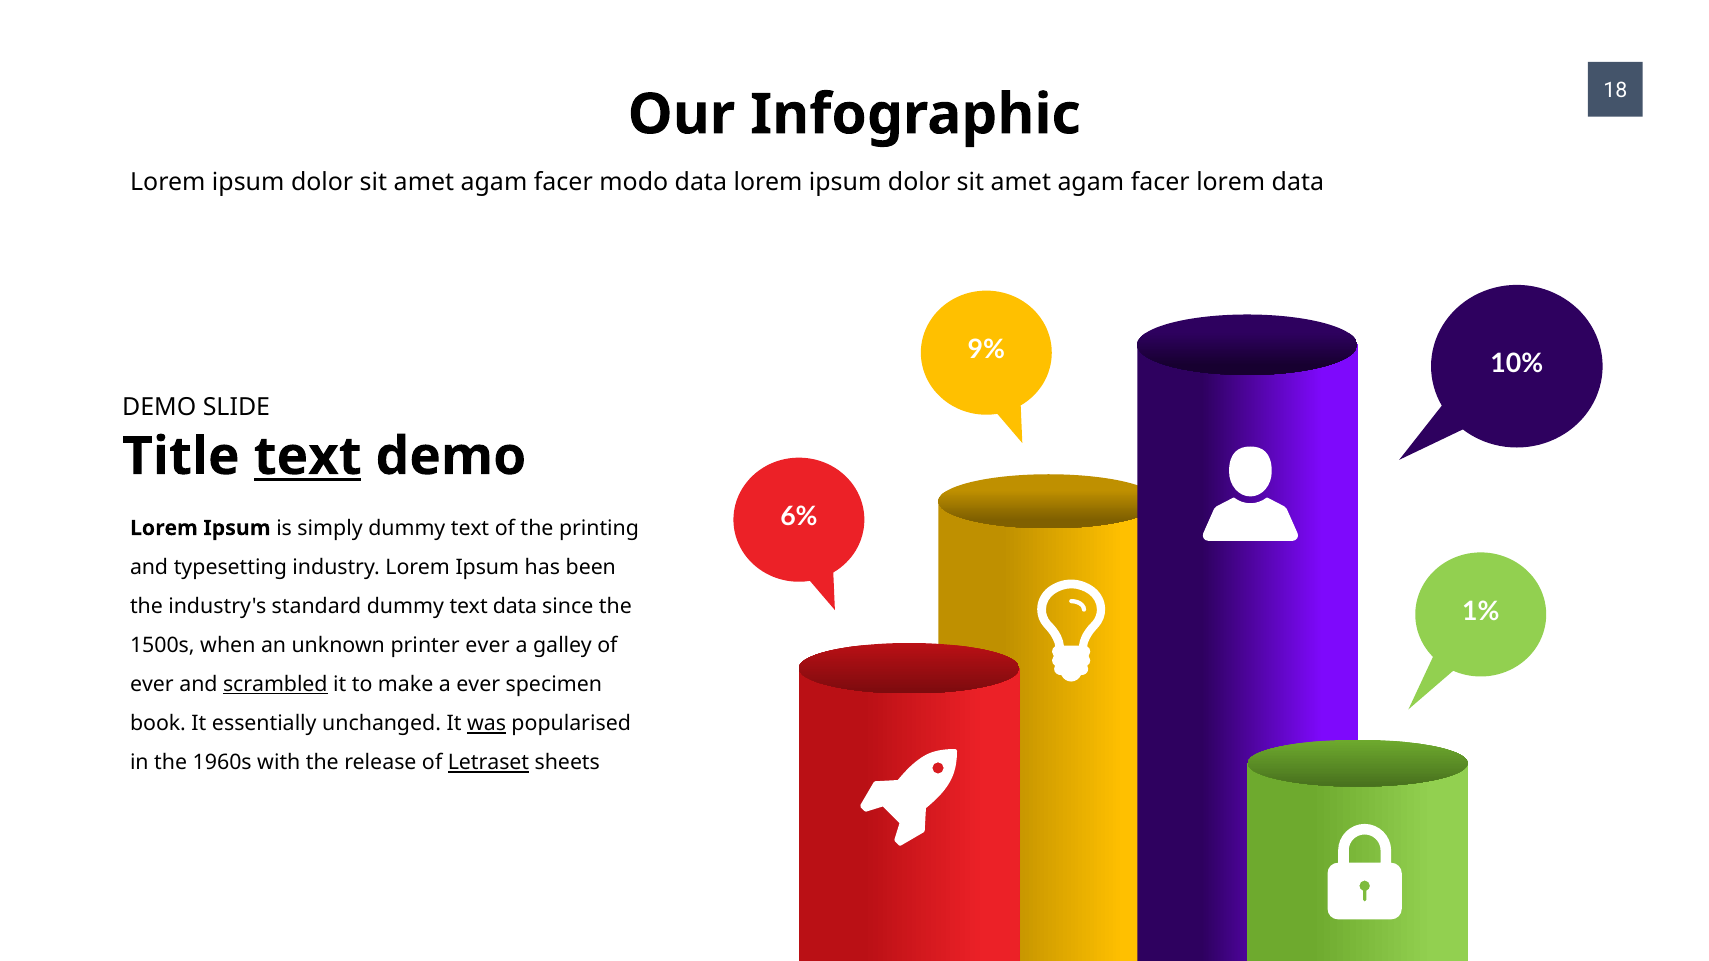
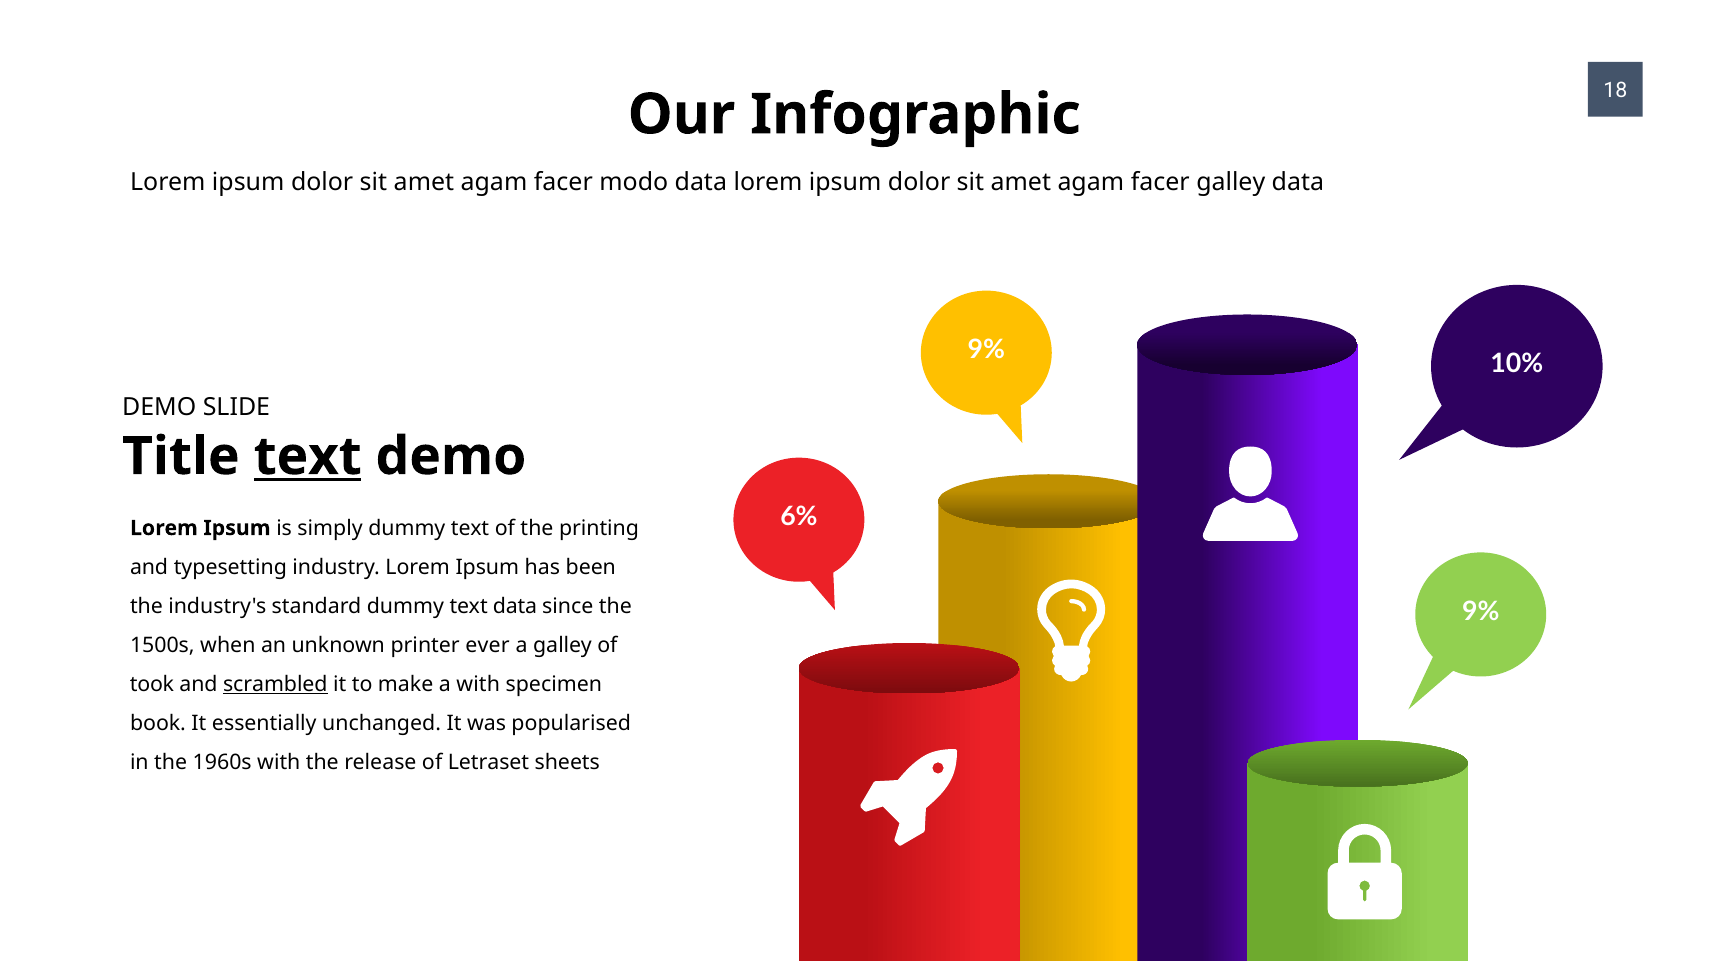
facer lorem: lorem -> galley (1231, 182)
1%: 1% -> 9% (1481, 612)
ever: ever -> took (152, 685)
a ever: ever -> with (478, 685)
was underline: present -> none (487, 724)
Letraset underline: present -> none (489, 763)
